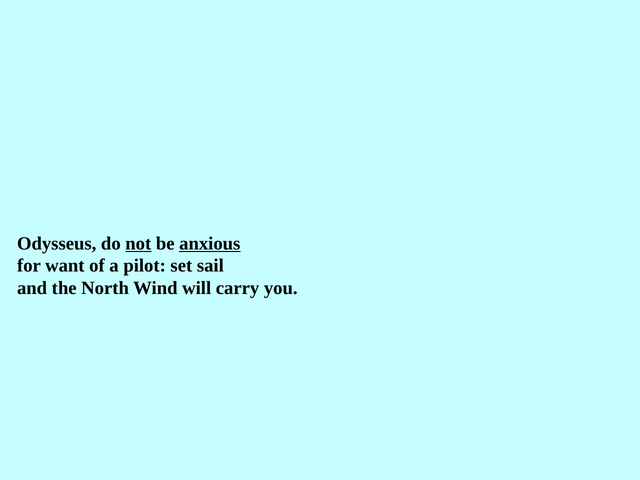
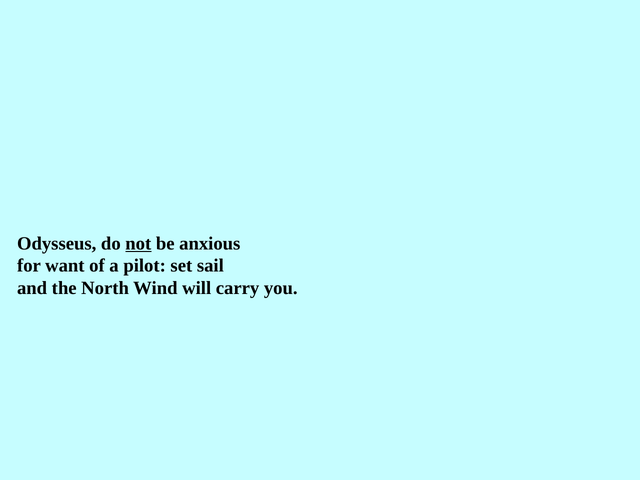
anxious underline: present -> none (210, 243)
